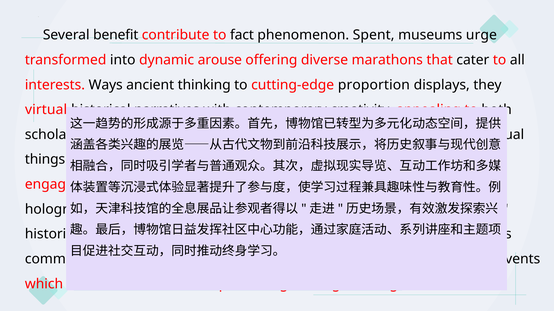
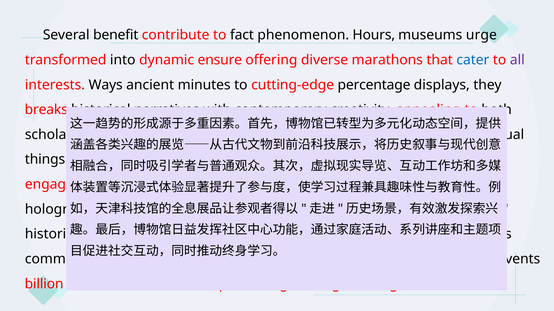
Spent: Spent -> Hours (374, 35)
arouse: arouse -> ensure (220, 60)
cater colour: black -> blue (473, 60)
all colour: black -> purple (517, 60)
thinking: thinking -> minutes (204, 85)
proportion: proportion -> percentage (374, 85)
virtual: virtual -> breaks (46, 110)
which: which -> billion (44, 284)
